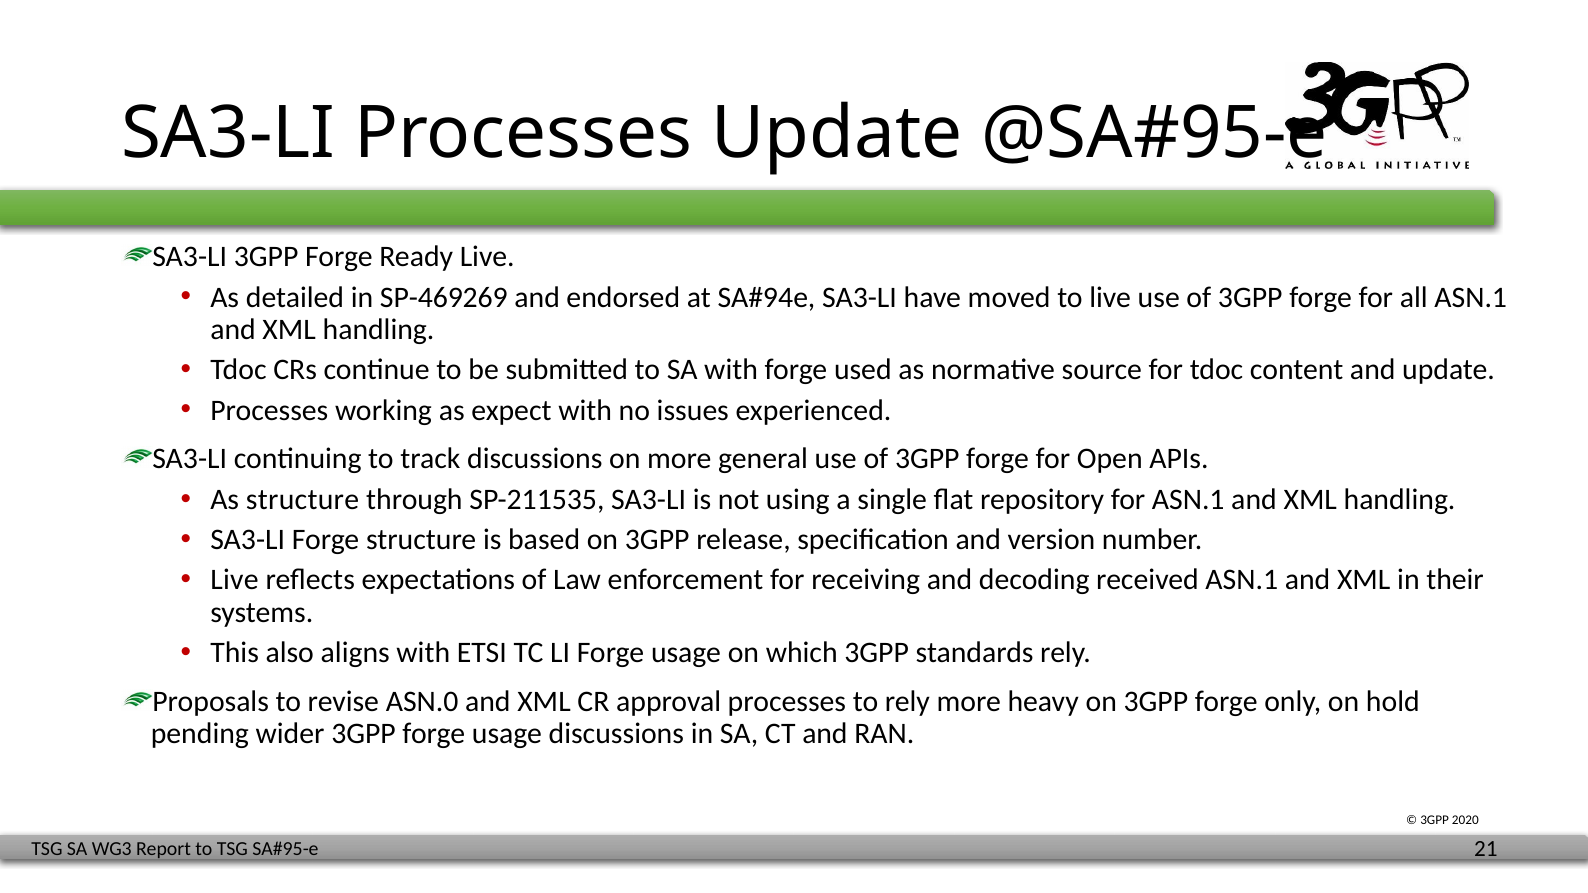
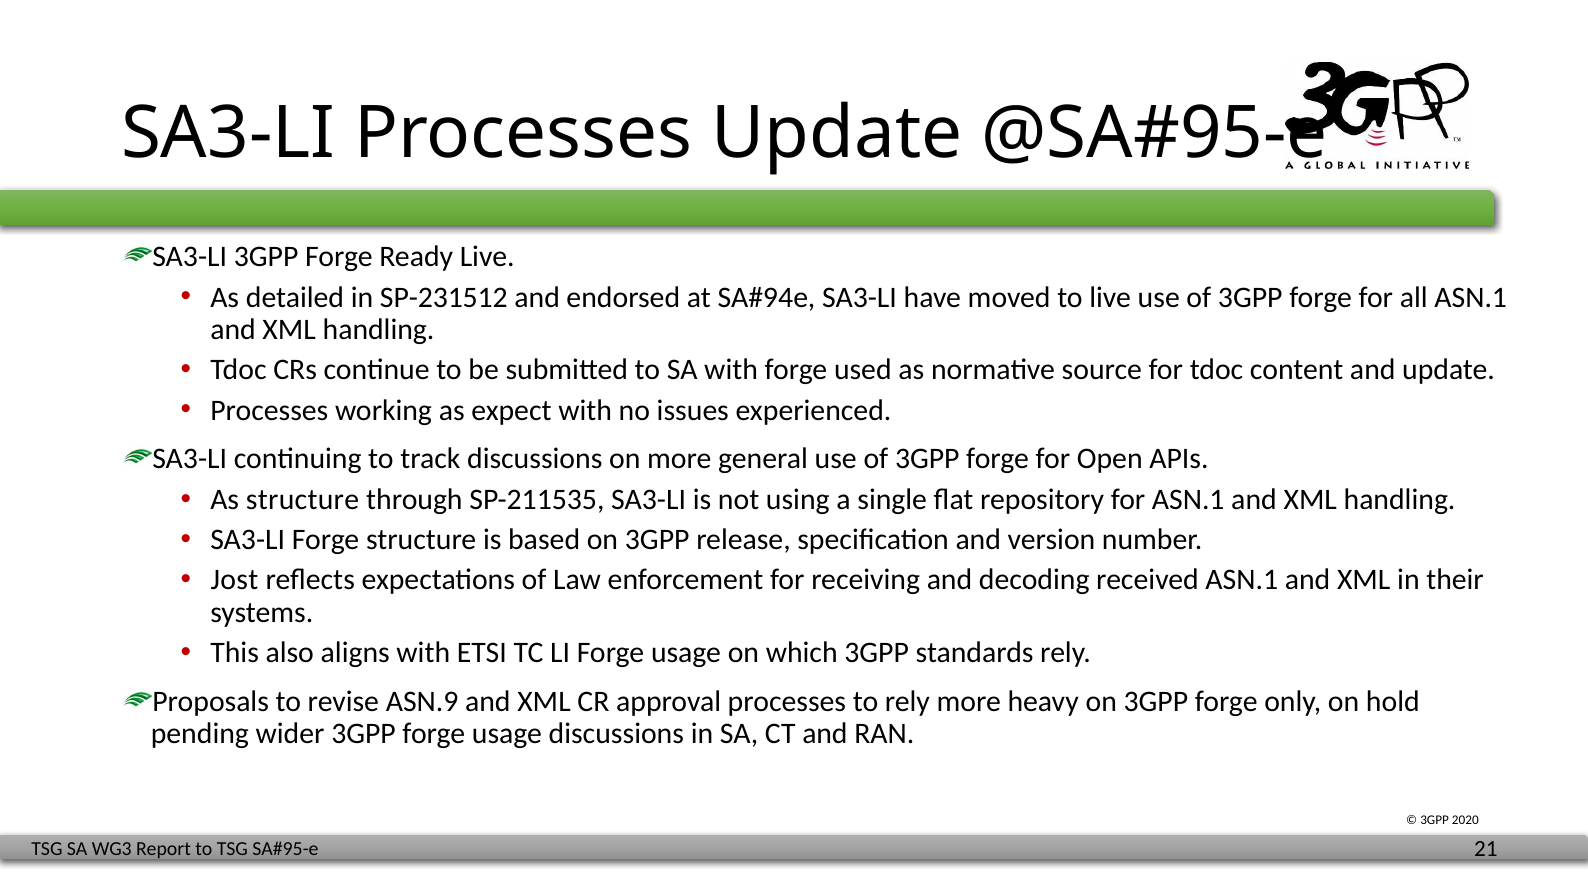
SP-469269: SP-469269 -> SP-231512 (444, 297)
Live: Live -> Jost (235, 580)
ASN.0: ASN.0 -> ASN.9 (422, 702)
